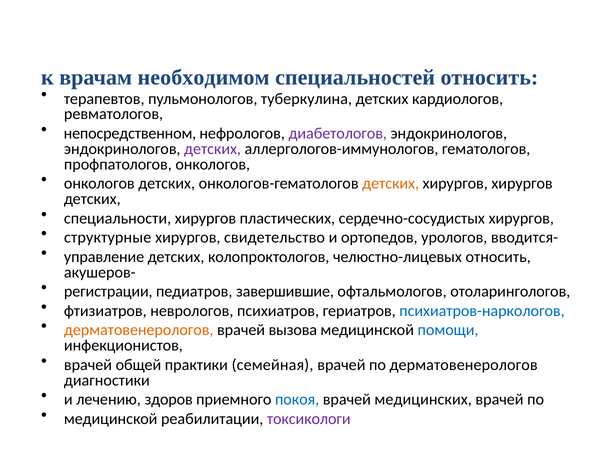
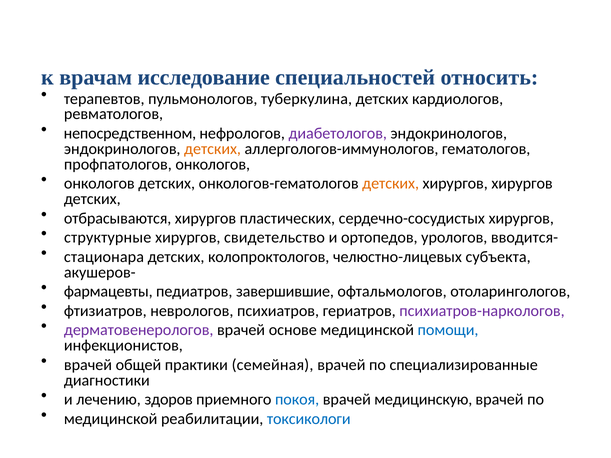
необходимом: необходимом -> исследование (204, 78)
детских colour: purple -> orange (213, 149)
специальности: специальности -> отбрасываются (118, 218)
управление: управление -> стационара (104, 257)
челюстно-лицевых относить: относить -> субъекта (498, 257)
регистрации: регистрации -> фармацевты (108, 292)
психиатров-наркологов colour: blue -> purple (482, 311)
дерматовенерологов colour: orange -> purple (139, 330)
вызова: вызова -> основе (293, 330)
по дерматовенерологов: дерматовенерологов -> специализированные (464, 365)
медицинских: медицинских -> медицинскую (423, 400)
токсикологи colour: purple -> blue (309, 419)
